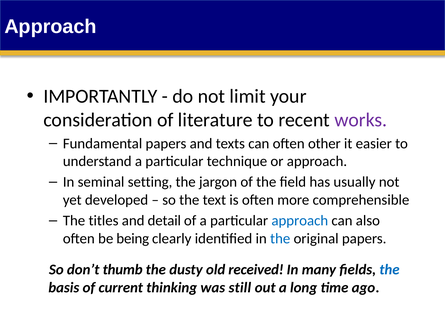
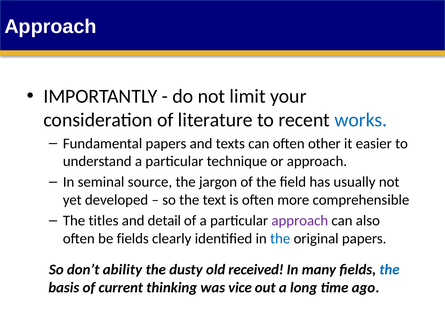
works colour: purple -> blue (361, 120)
setting: setting -> source (150, 182)
approach colour: blue -> purple (300, 220)
be being: being -> fields (133, 238)
thumb: thumb -> ability (122, 269)
still: still -> vice (240, 287)
